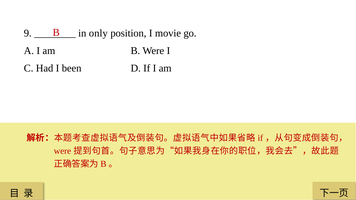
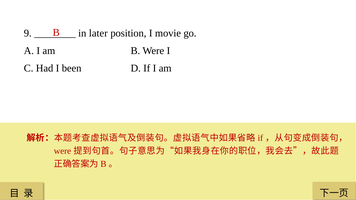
only: only -> later (98, 33)
